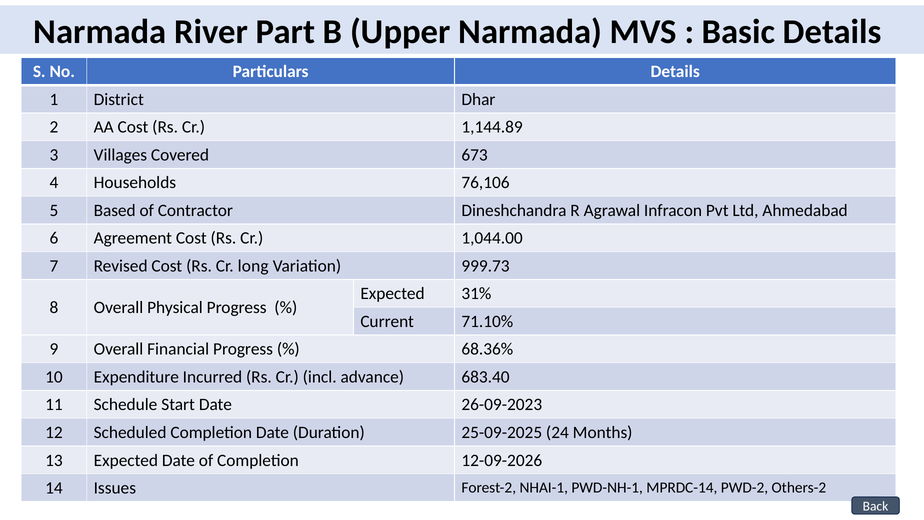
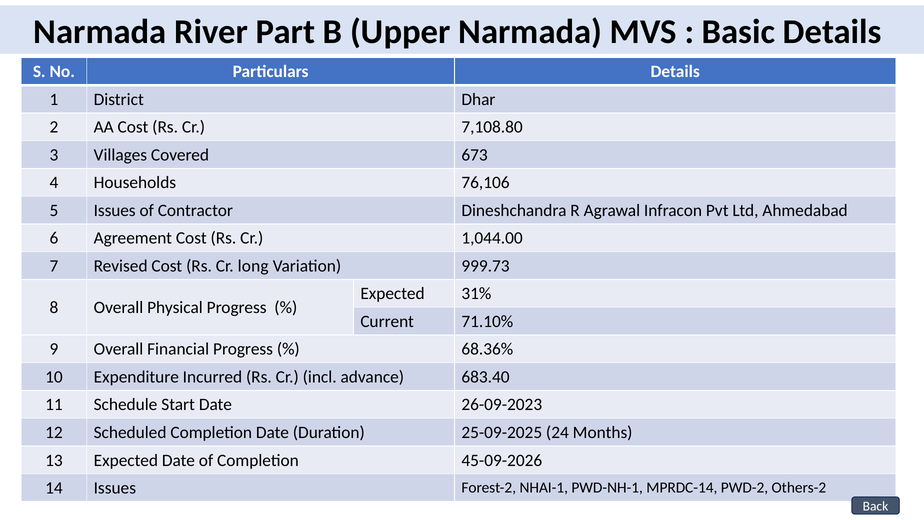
1,144.89: 1,144.89 -> 7,108.80 (492, 127)
5 Based: Based -> Issues (115, 210)
12-09-2026: 12-09-2026 -> 45-09-2026 (502, 460)
